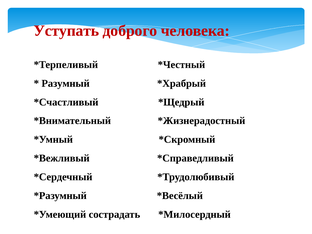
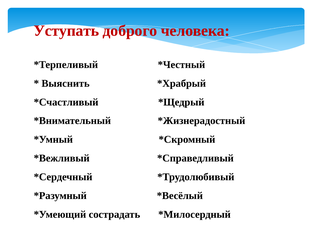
Разумный: Разумный -> Выяснить (66, 83)
